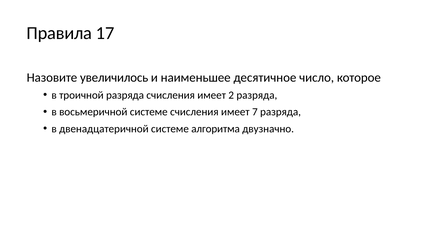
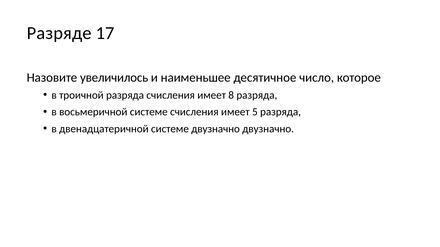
Правила: Правила -> Разряде (59, 33)
2: 2 -> 8 (231, 95)
7: 7 -> 5 (255, 112)
системе алгоритма: алгоритма -> двузначно (216, 129)
